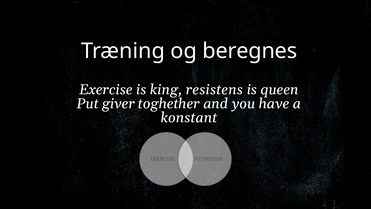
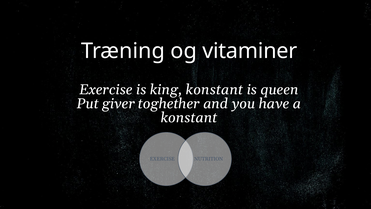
beregnes: beregnes -> vitaminer (250, 51)
king resistens: resistens -> konstant (214, 90)
